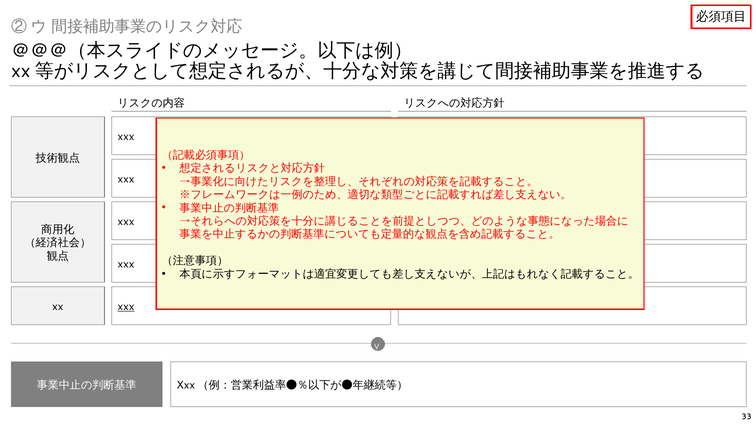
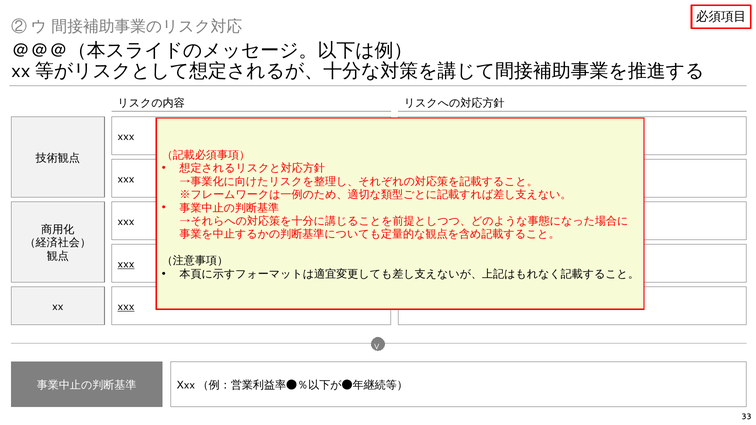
xxx underline: none -> present (126, 264)
